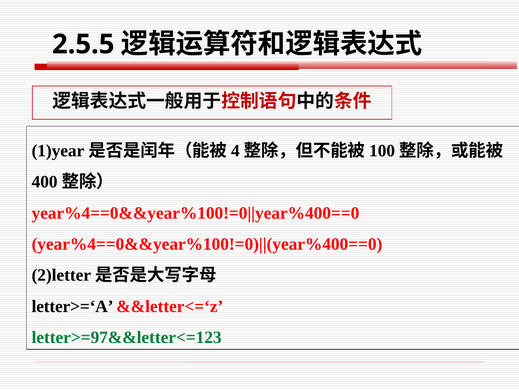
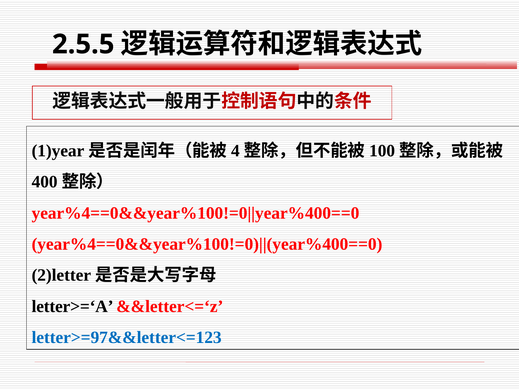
letter>=97&&letter<=123 colour: green -> blue (127, 338)
